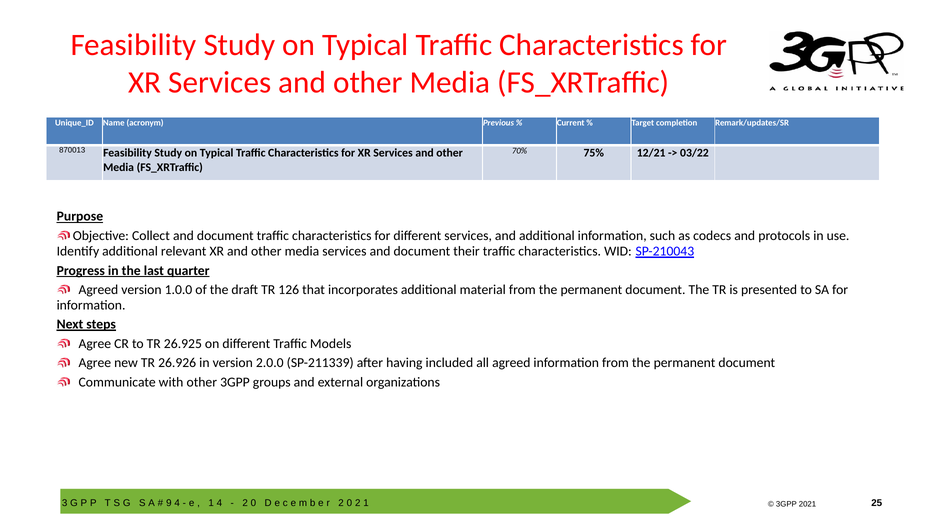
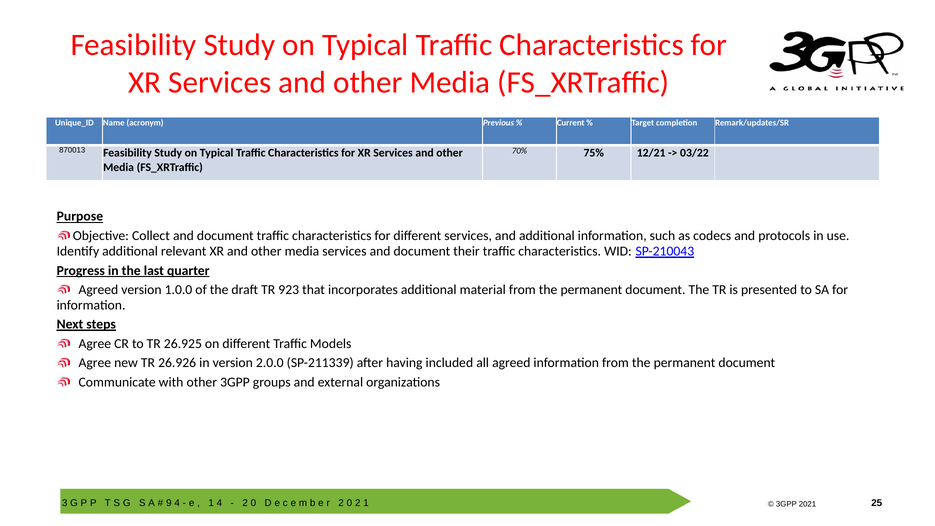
126: 126 -> 923 (289, 290)
